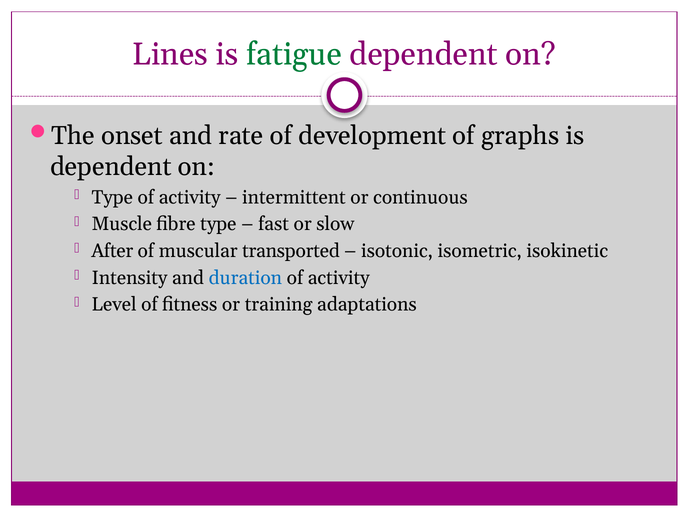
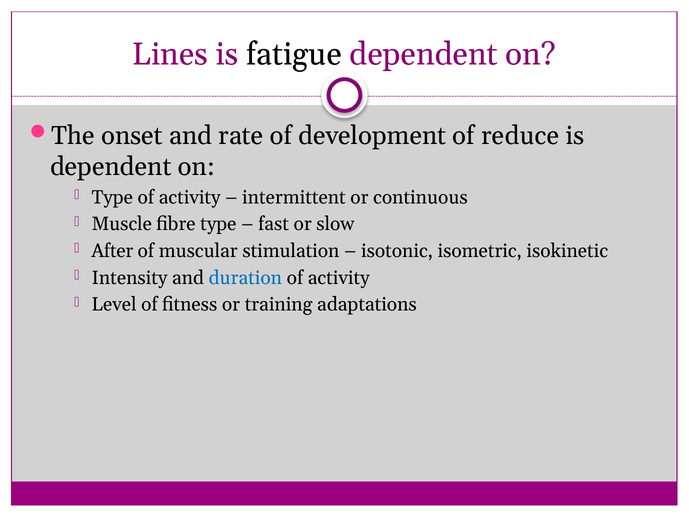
fatigue colour: green -> black (294, 54)
graphs: graphs -> reduce (520, 136)
transported: transported -> stimulation (291, 251)
